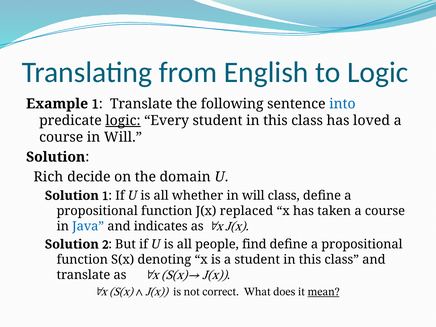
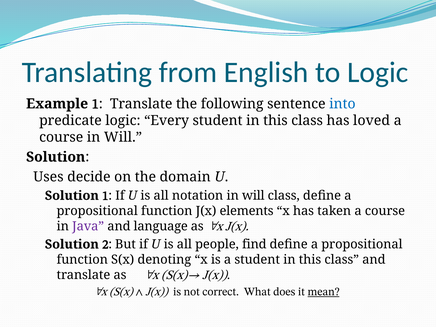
logic underline: present -> none (123, 120)
Rich: Rich -> Uses (48, 177)
whether: whether -> notation (198, 196)
replaced: replaced -> elements (247, 211)
Java colour: blue -> purple (88, 226)
indicates: indicates -> language (161, 226)
